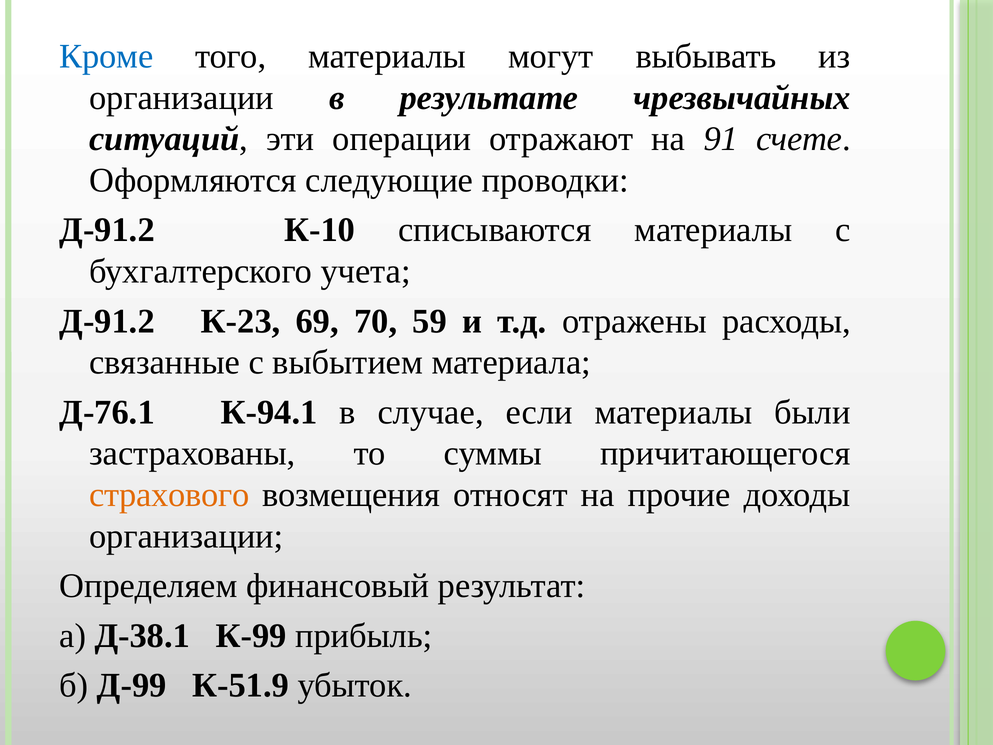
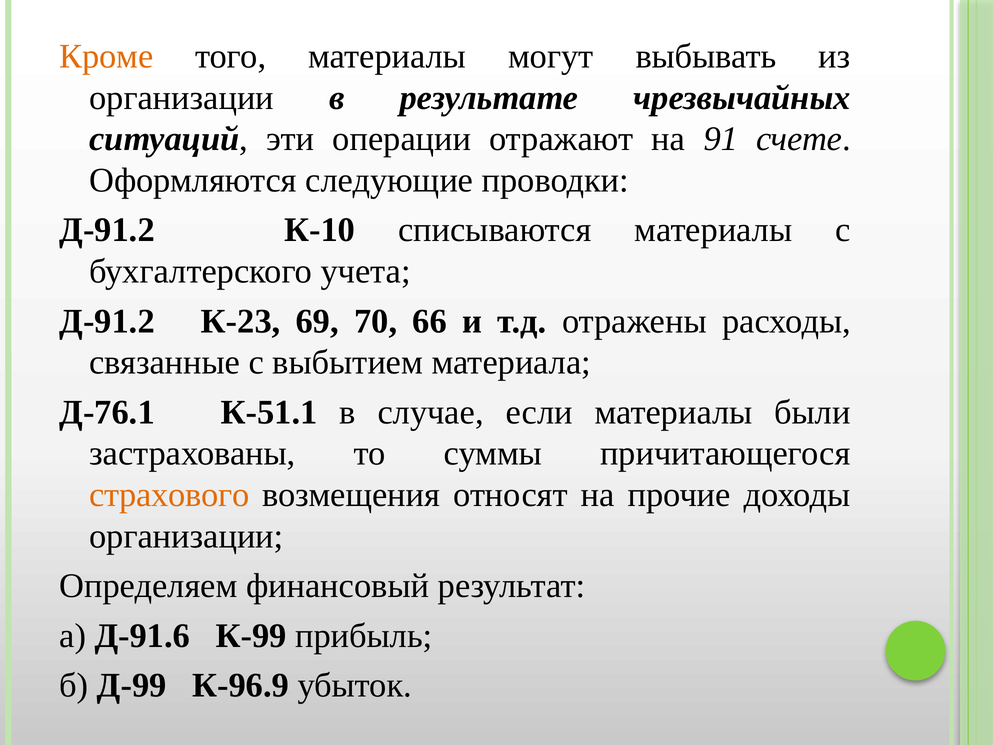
Кроме colour: blue -> orange (106, 56)
59: 59 -> 66 (430, 321)
К-94.1: К-94.1 -> К-51.1 (269, 412)
Д-38.1: Д-38.1 -> Д-91.6 (142, 635)
К-51.9: К-51.9 -> К-96.9 (241, 685)
